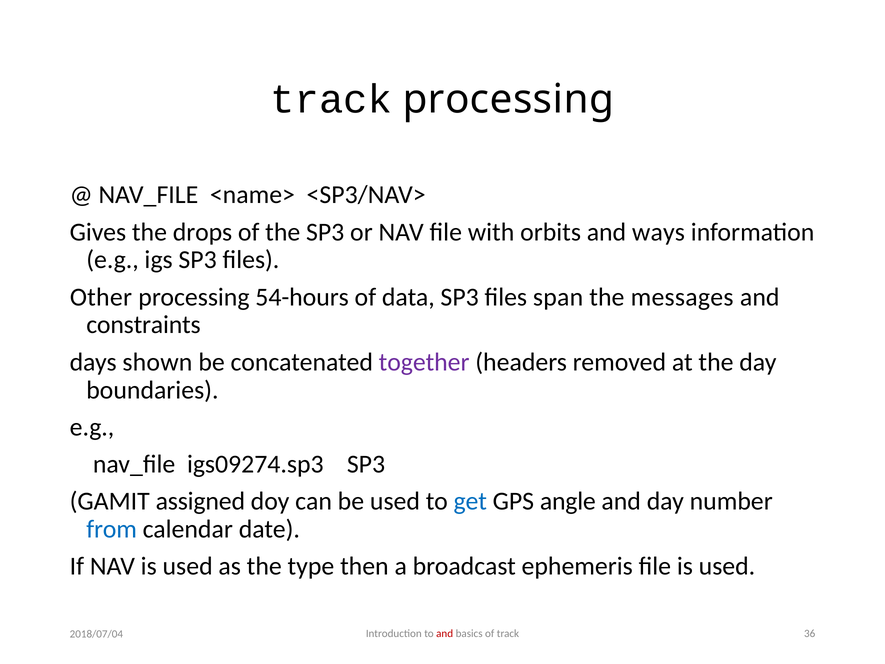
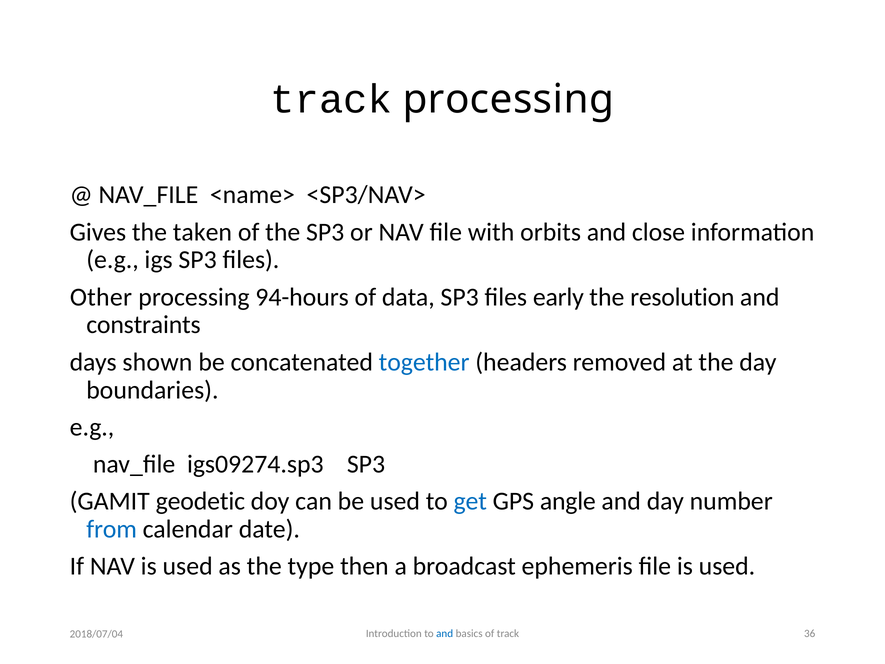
drops: drops -> taken (202, 232)
ways: ways -> close (659, 232)
54-hours: 54-hours -> 94-hours (302, 297)
span: span -> early (558, 297)
messages: messages -> resolution (682, 297)
together colour: purple -> blue (424, 362)
assigned: assigned -> geodetic (200, 501)
and colour: red -> blue (445, 634)
